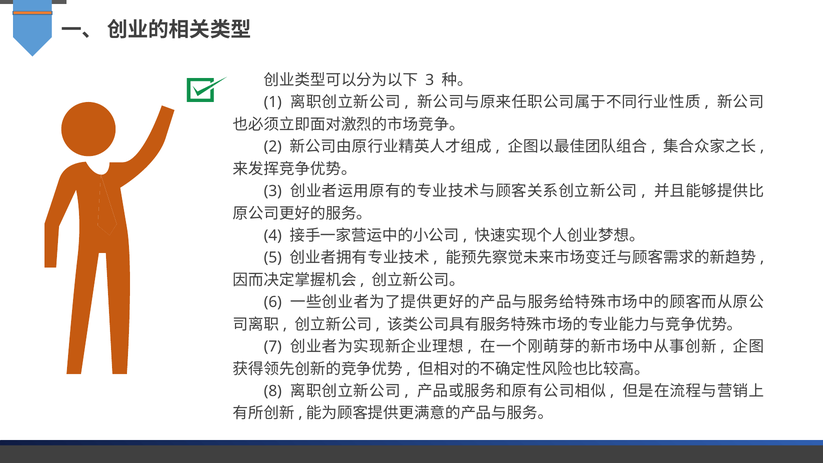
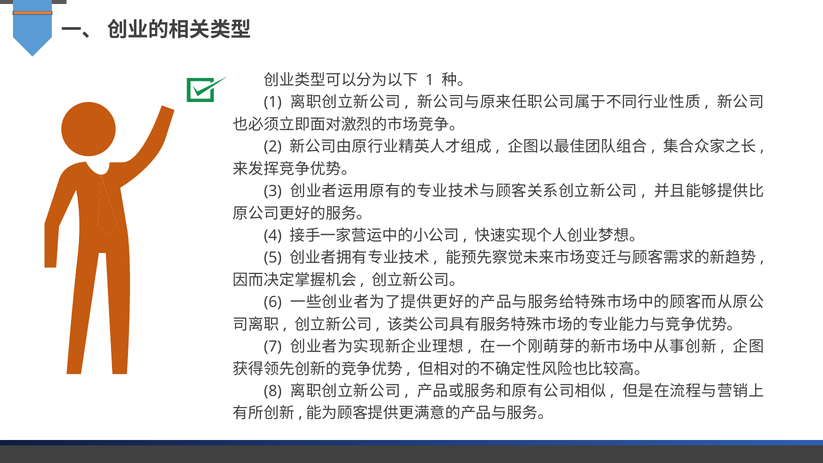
3: 3 -> 1 (430, 80)
